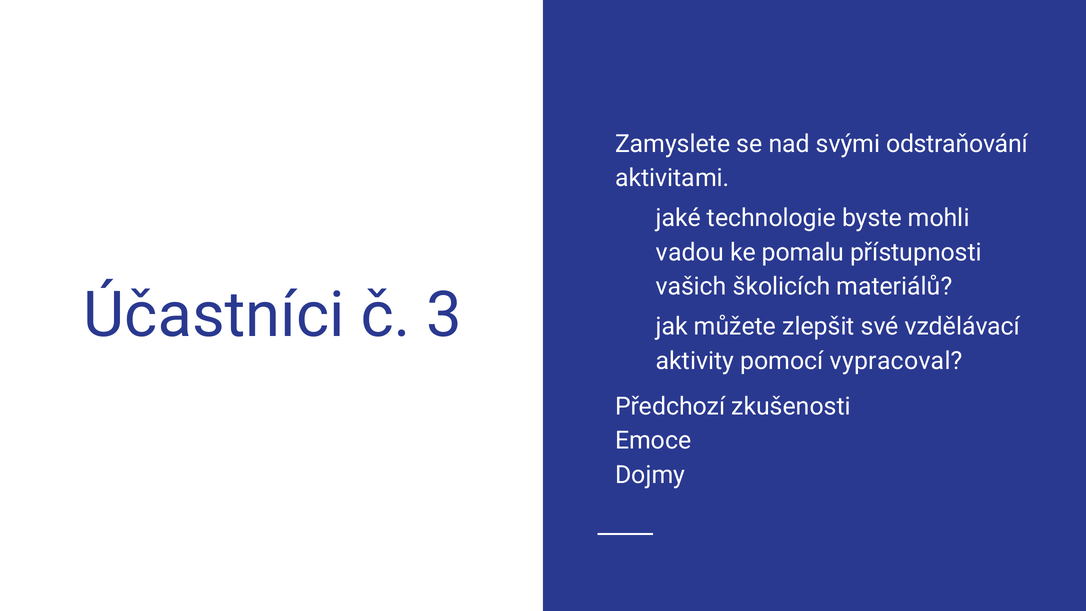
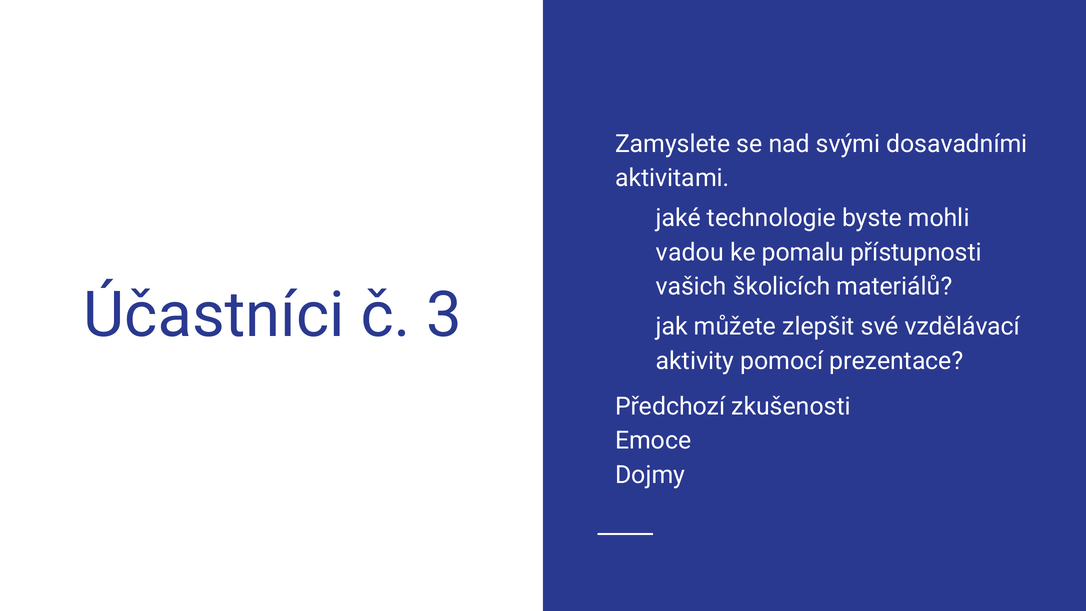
odstraňování: odstraňování -> dosavadními (957, 144)
vypracoval: vypracoval -> prezentace (896, 361)
